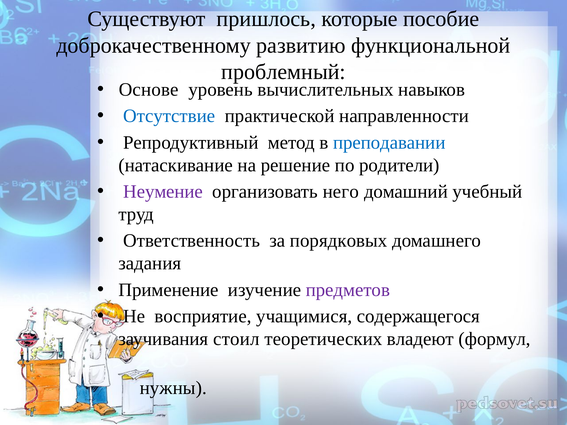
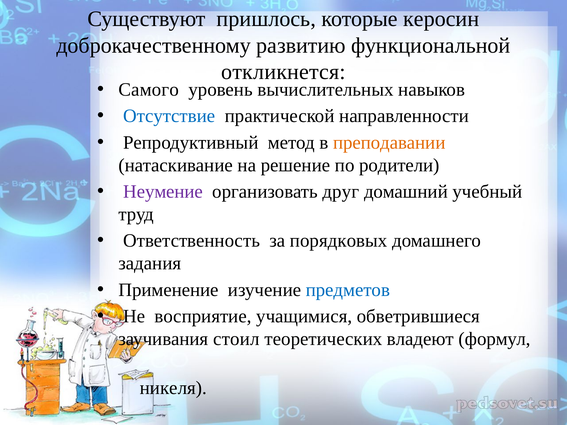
пособие: пособие -> керосин (441, 19)
проблемный: проблемный -> откликнется (283, 72)
Основе: Основе -> Самого (149, 90)
преподавании colour: blue -> orange (389, 143)
него: него -> друг (341, 192)
предметов colour: purple -> blue (348, 290)
содержащегося: содержащегося -> обветрившиеся (418, 316)
нужны: нужны -> никеля (173, 388)
